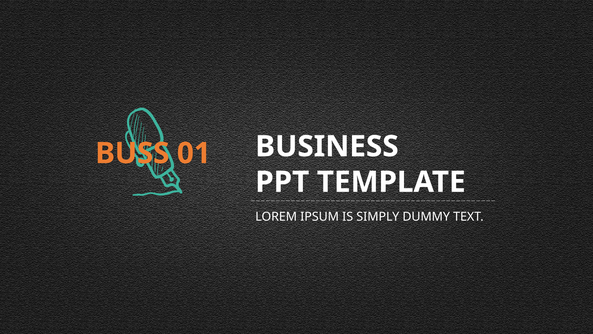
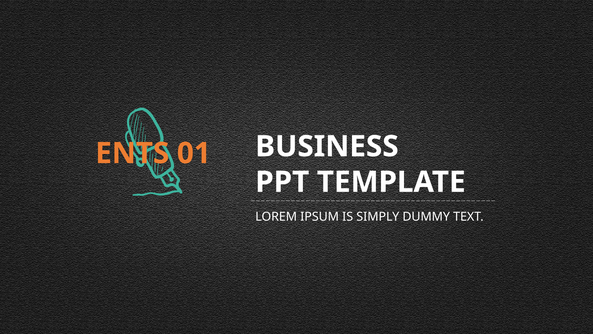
BUSS: BUSS -> ENTS (132, 153)
